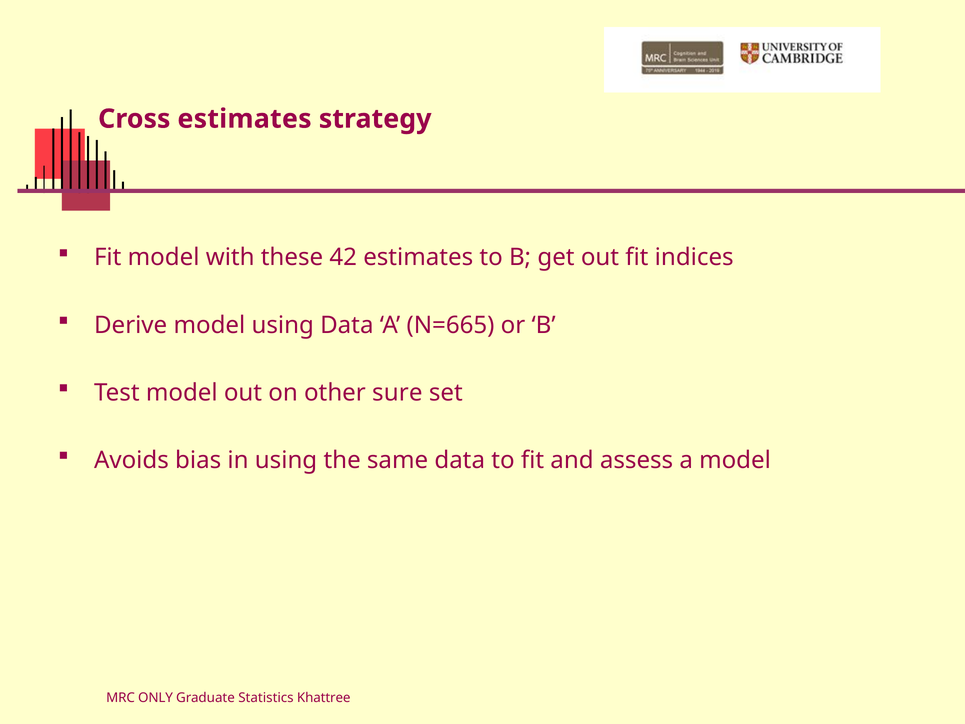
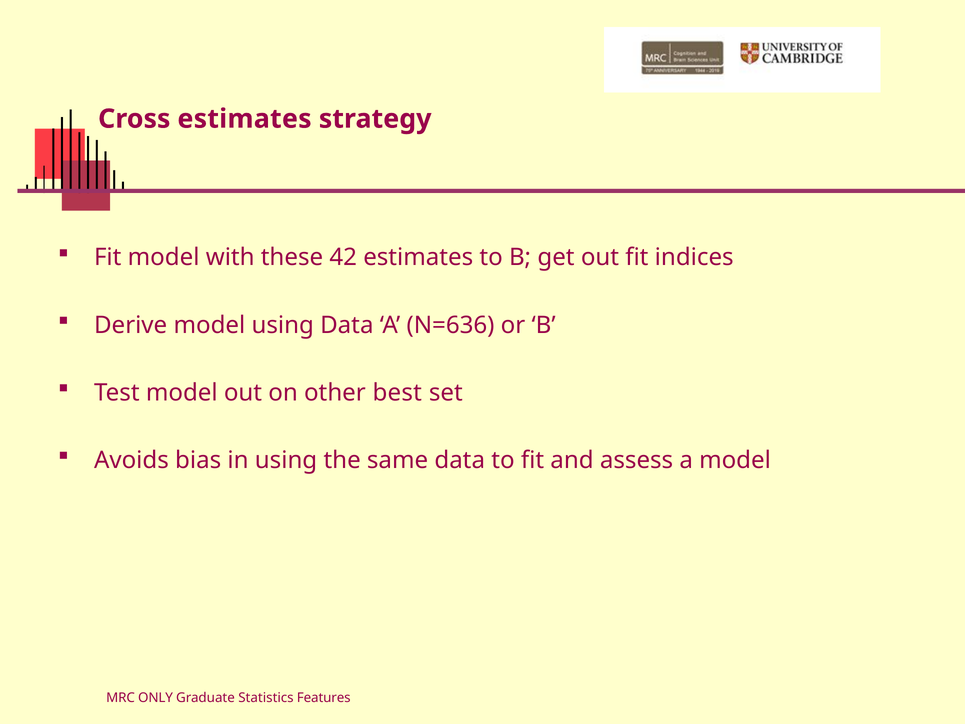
N=665: N=665 -> N=636 (451, 325)
sure: sure -> best (397, 393)
Khattree: Khattree -> Features (324, 697)
